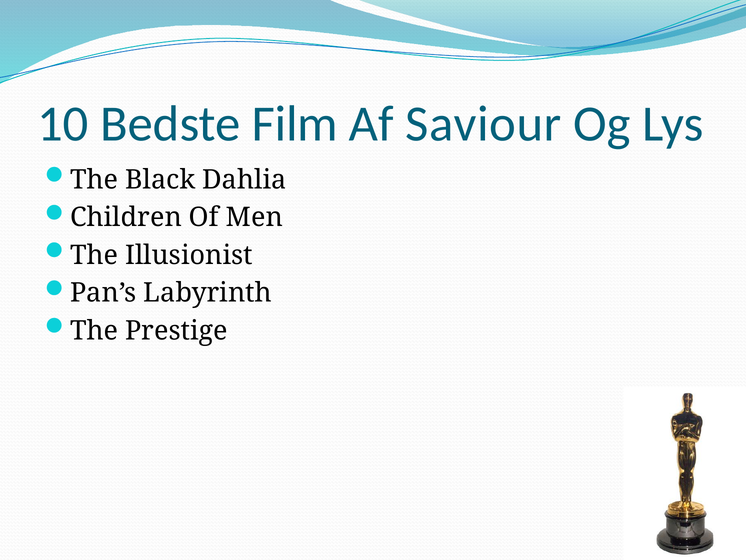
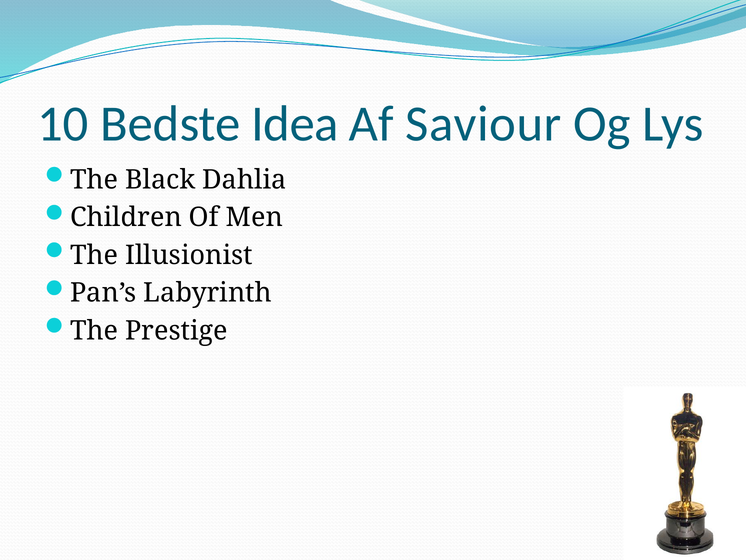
Film: Film -> Idea (295, 124)
